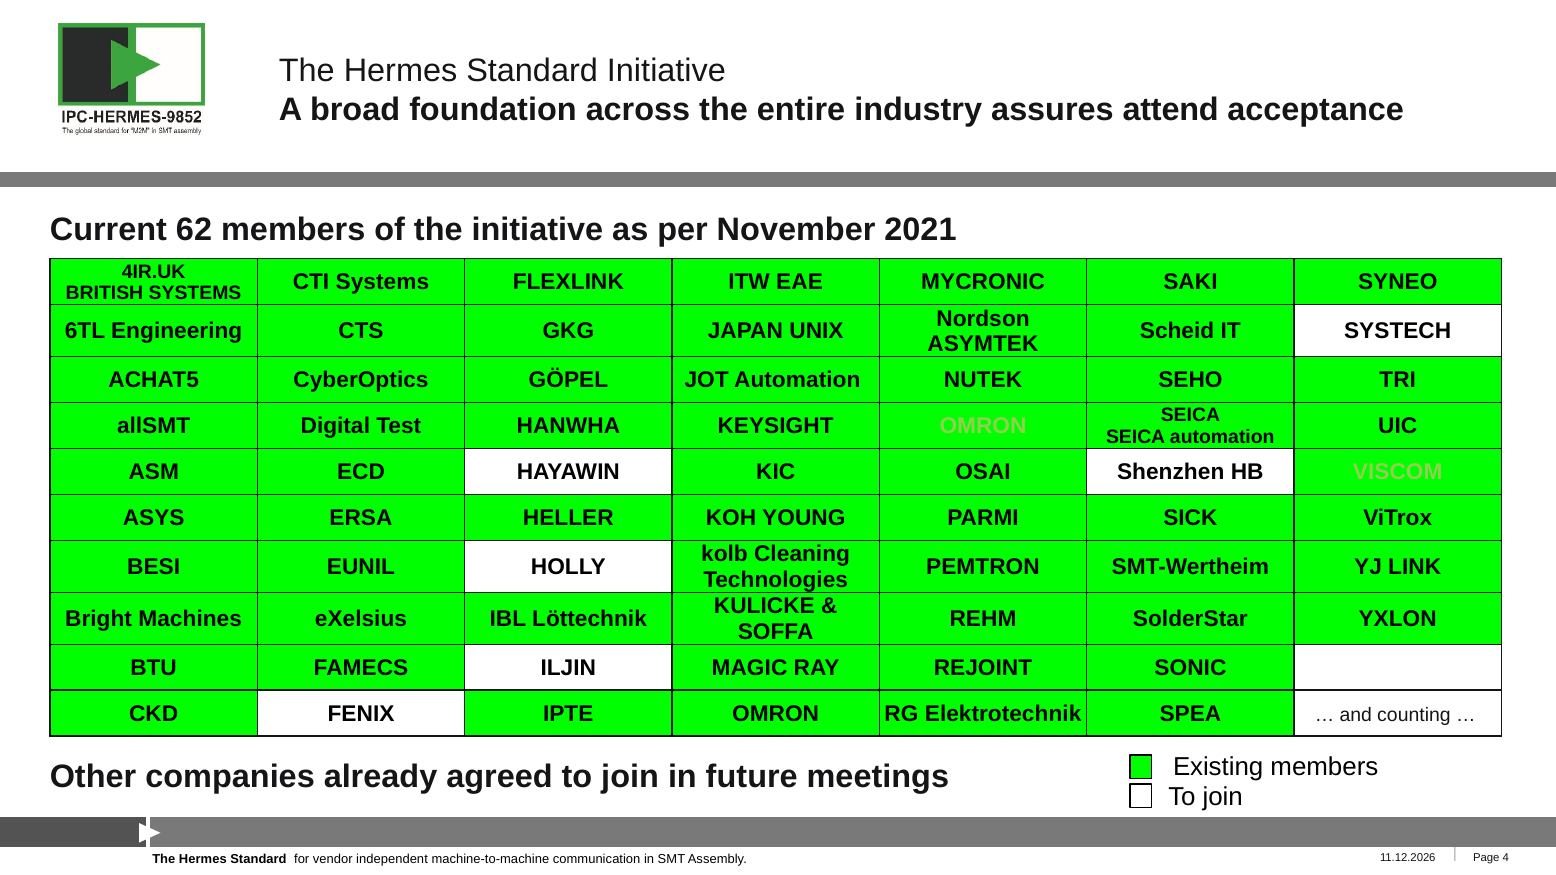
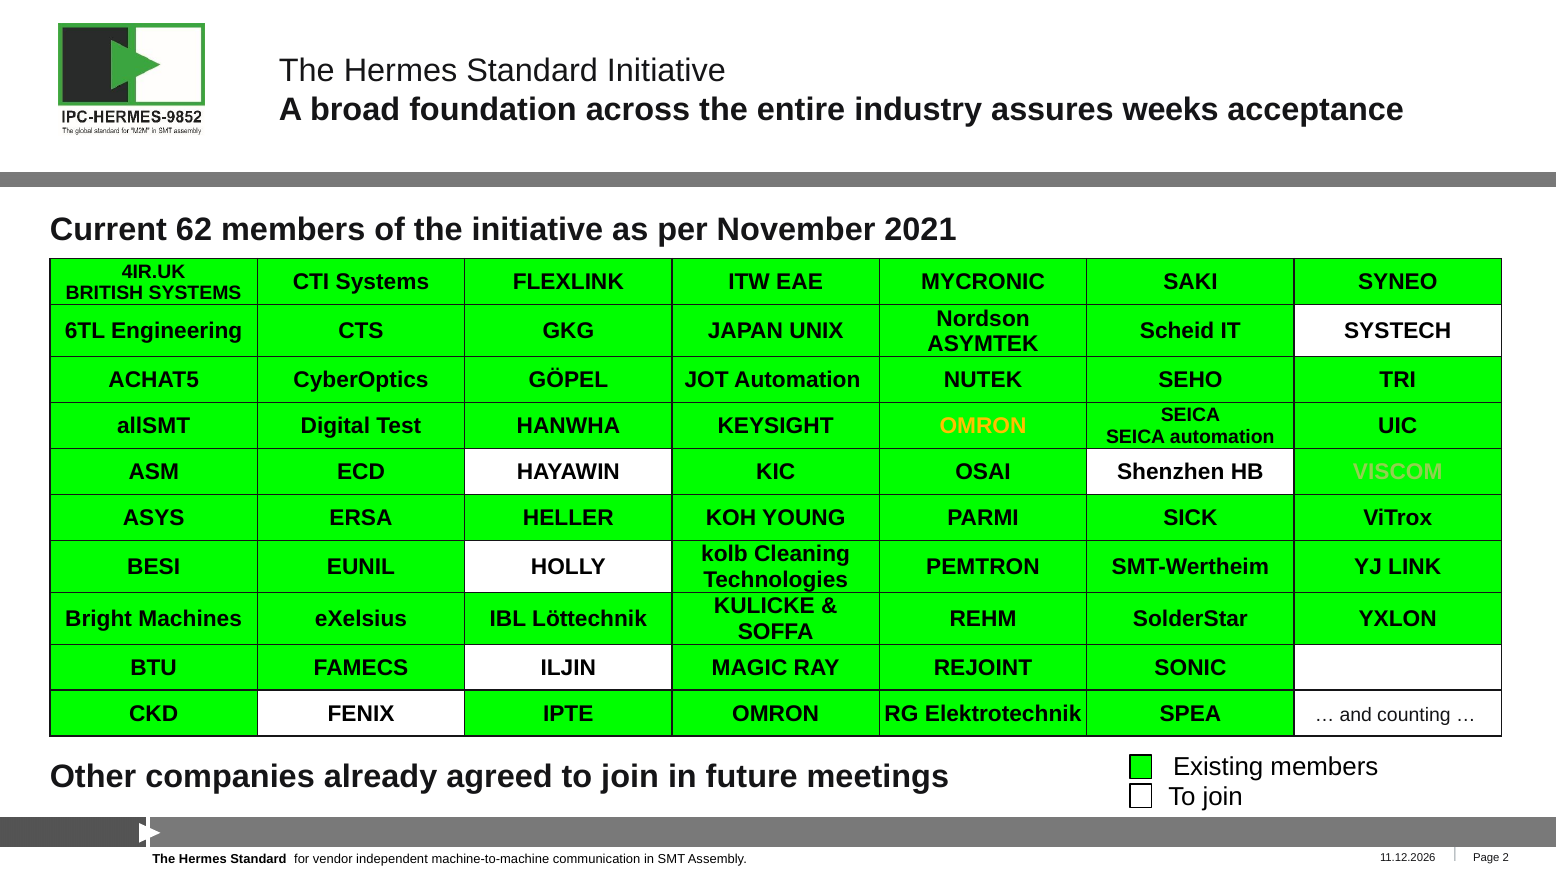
attend: attend -> weeks (1171, 110)
OMRON colour: light green -> yellow (983, 426)
4: 4 -> 2 (1506, 858)
